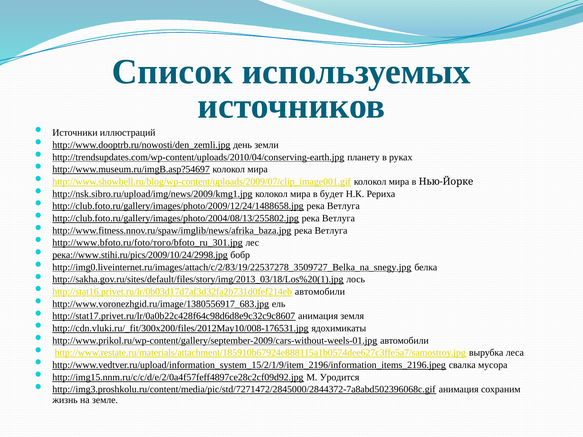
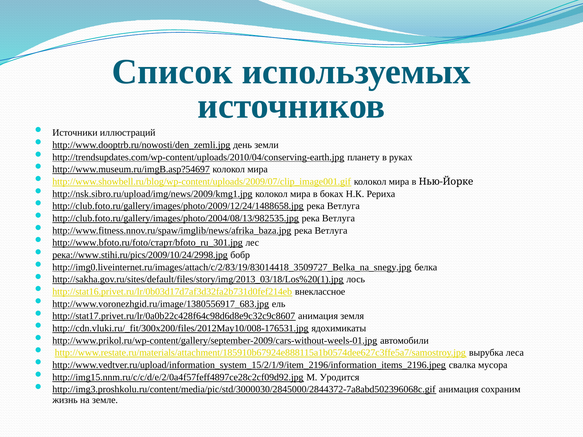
будет: будет -> боках (332, 194)
http://club.foto.ru/gallery/images/photo/2004/08/13/255802.jpg: http://club.foto.ru/gallery/images/photo/2004/08/13/255802.jpg -> http://club.foto.ru/gallery/images/photo/2004/08/13/982535.jpg (176, 218)
http://www.bfoto.ru/foto/того/bfoto_ru_301.jpg: http://www.bfoto.ru/foto/того/bfoto_ru_301.jpg -> http://www.bfoto.ru/foto/старт/bfoto_ru_301.jpg (148, 243)
http://img0.liveinternet.ru/images/attach/c/2/83/19/22537278_3509727_Belka_na_snegy.jpg: http://img0.liveinternet.ru/images/attach/c/2/83/19/22537278_3509727_Belka_na_snegy.jpg -> http://img0.liveinternet.ru/images/attach/c/2/83/19/83014418_3509727_Belka_na_snegy.jpg (232, 267)
http://stat16.privet.ru/lr/0b03d17d7af3d32fa2b731d0fef214eb автомобили: автомобили -> внеклассное (320, 292)
http://img3.proshkolu.ru/content/media/pic/std/7271472/2845000/2844372-7a8abd502396068c.gif: http://img3.proshkolu.ru/content/media/pic/std/7271472/2845000/2844372-7a8abd502396068c.gif -> http://img3.proshkolu.ru/content/media/pic/std/3000030/2845000/2844372-7a8abd502396068c.gif (244, 390)
